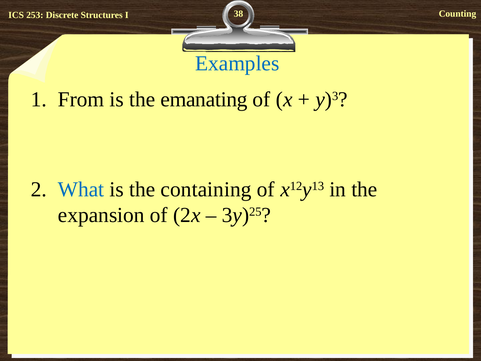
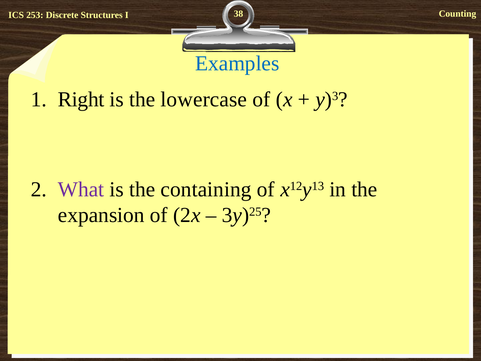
From: From -> Right (81, 99)
emanating: emanating -> lowercase (204, 99)
What colour: blue -> purple (81, 189)
